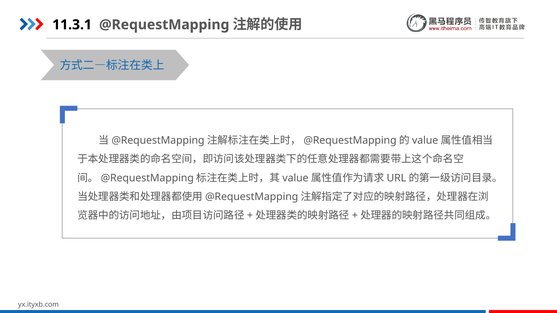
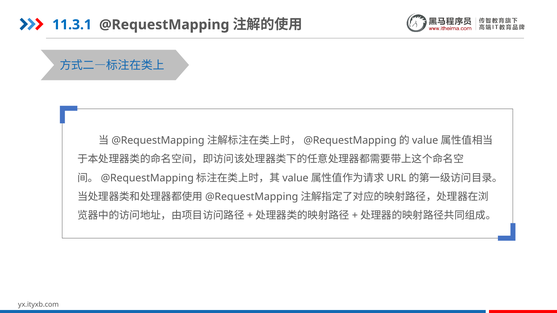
11.3.1 colour: black -> blue (72, 25)
